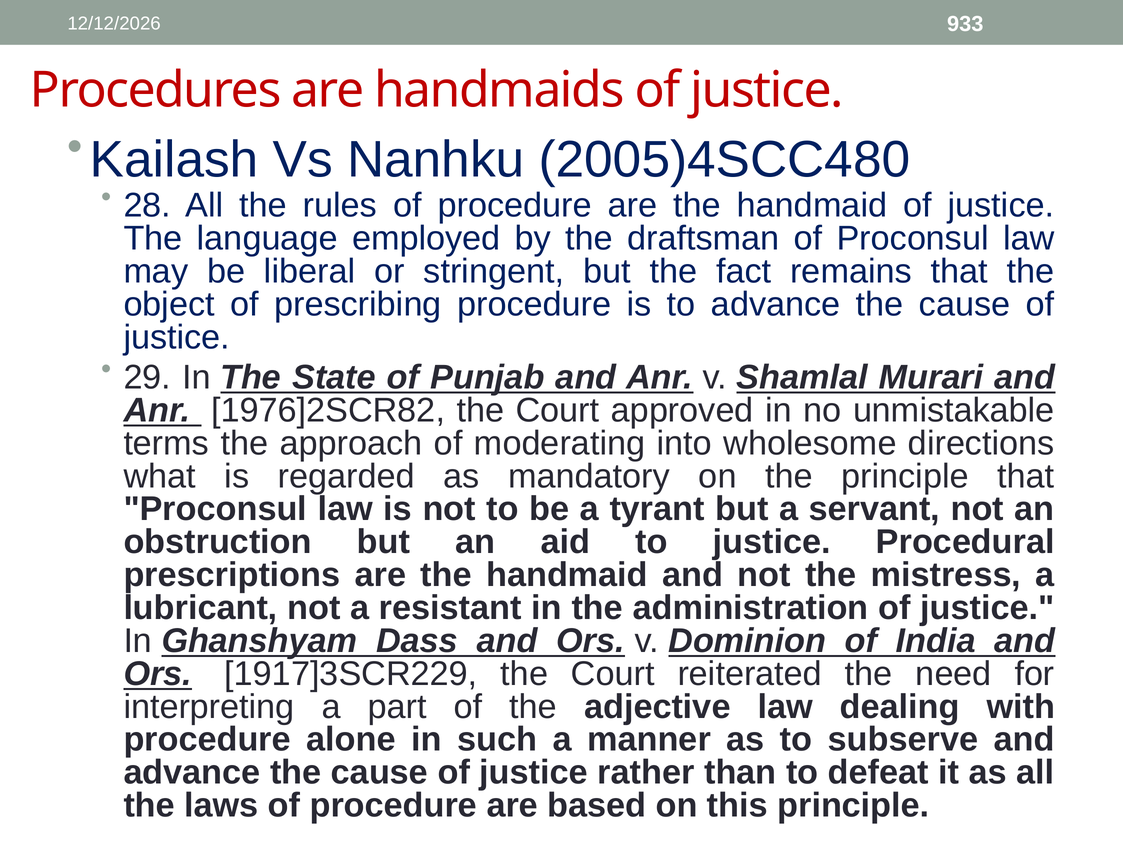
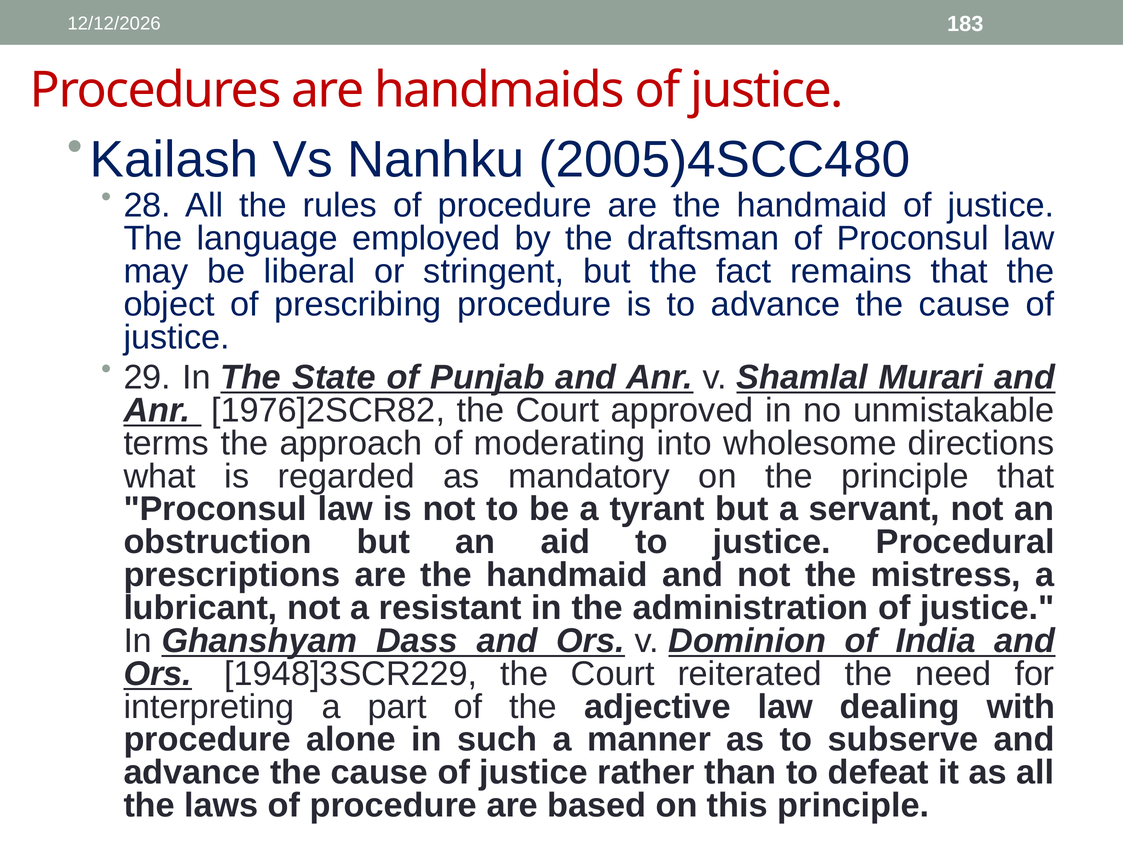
933: 933 -> 183 (965, 24)
1917]3SCR229: 1917]3SCR229 -> 1948]3SCR229 (351, 674)
